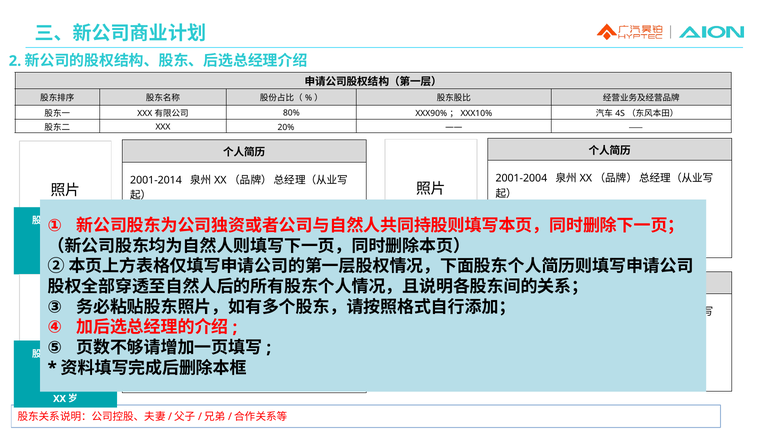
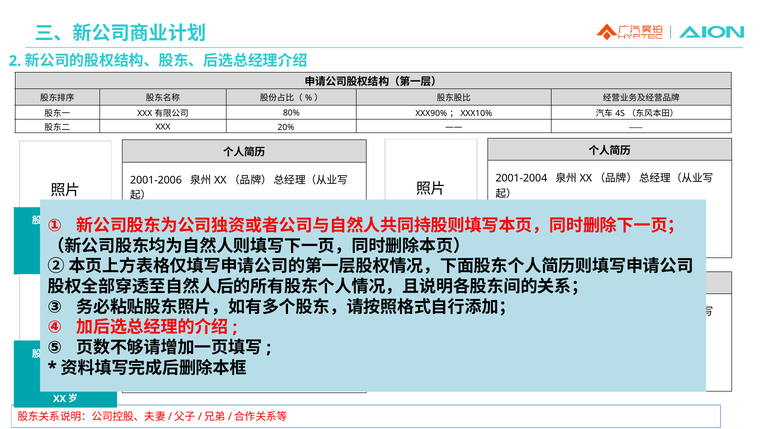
2001-2014: 2001-2014 -> 2001-2006 (156, 180)
